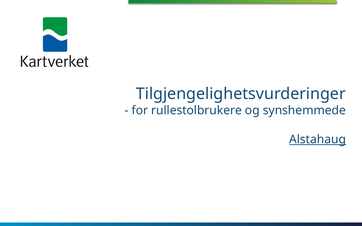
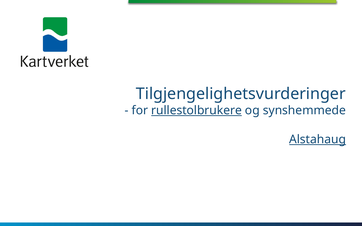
rullestolbrukere underline: none -> present (197, 111)
